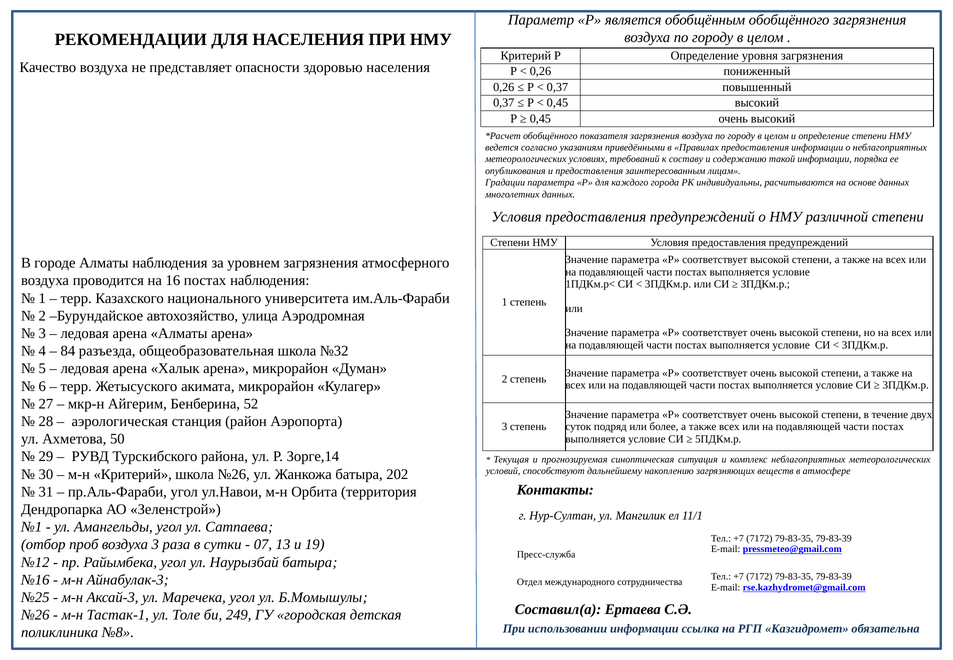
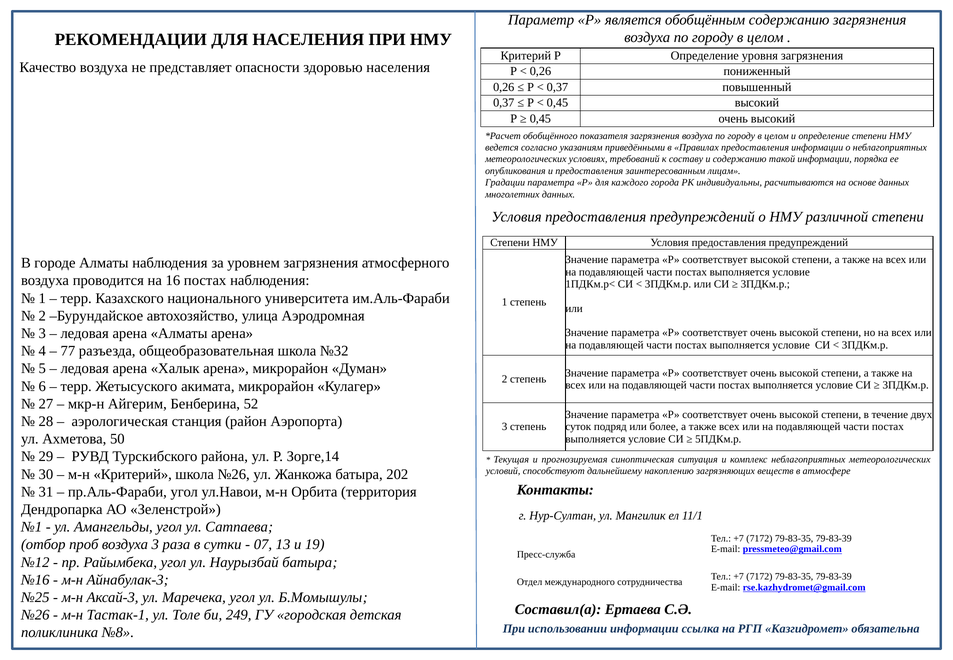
обобщённым обобщённого: обобщённого -> содержанию (789, 20)
84: 84 -> 77 (68, 351)
